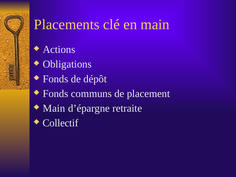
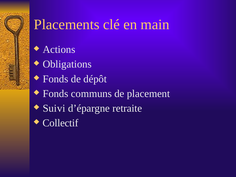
Main: Main -> Suivi (54, 108)
